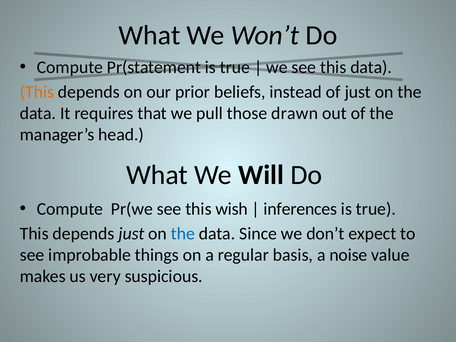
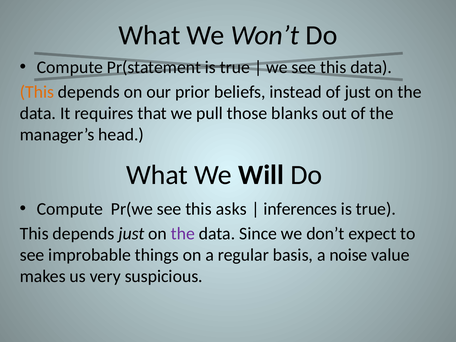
drawn: drawn -> blanks (295, 113)
wish: wish -> asks (231, 209)
the colour: blue -> purple (183, 234)
